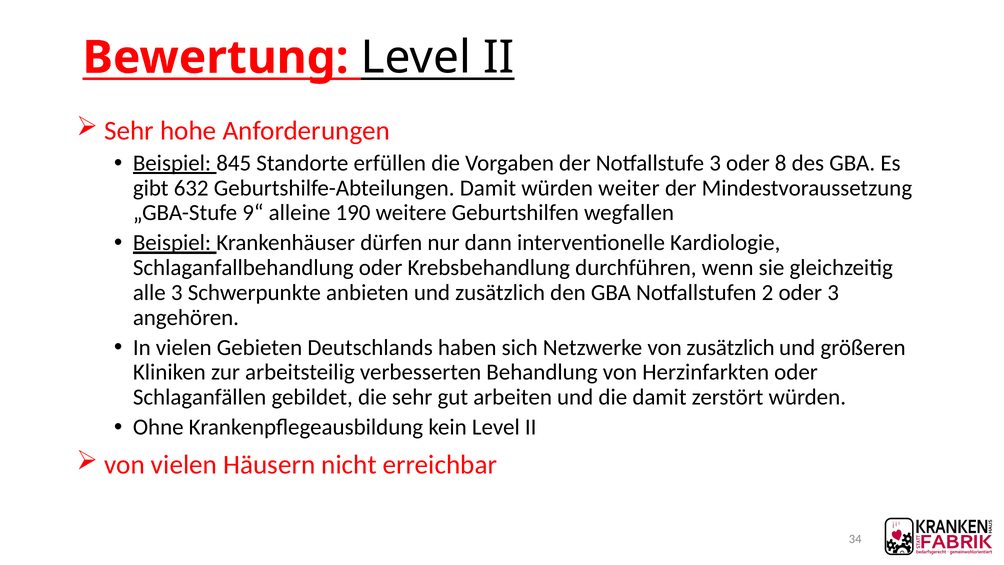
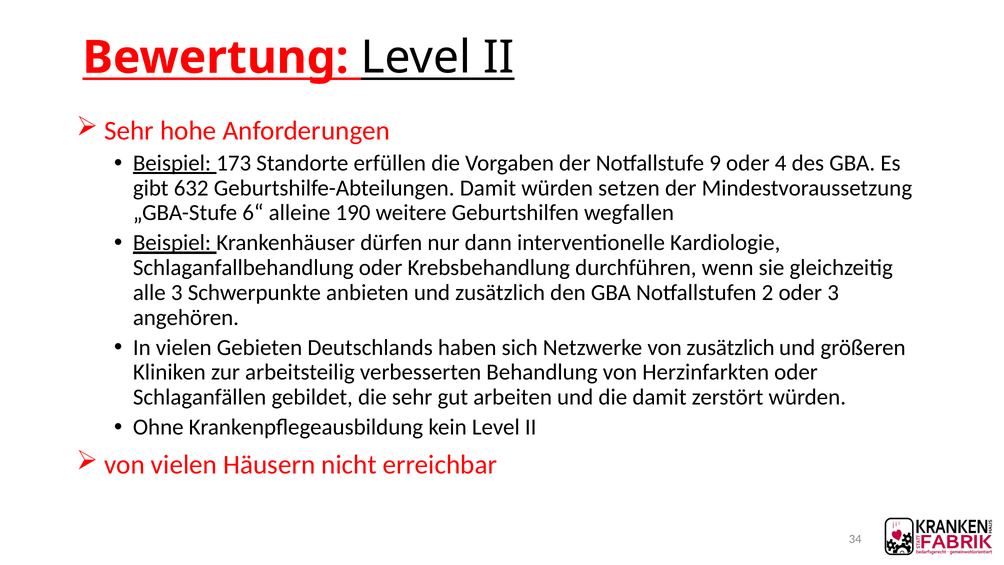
845: 845 -> 173 (234, 163)
Notfallstufe 3: 3 -> 9 (715, 163)
8: 8 -> 4 (781, 163)
weiter: weiter -> setzen (629, 188)
9“: 9“ -> 6“ (253, 213)
